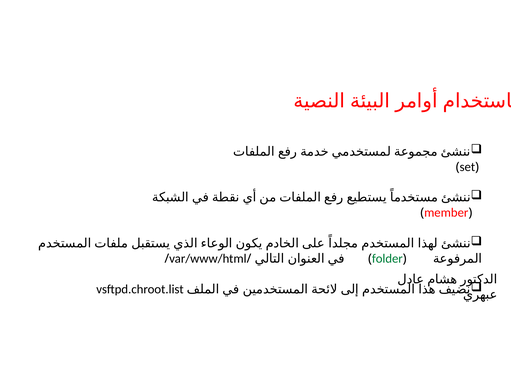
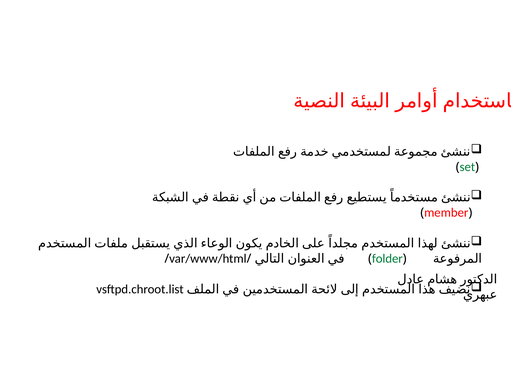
set colour: black -> green (467, 167)
